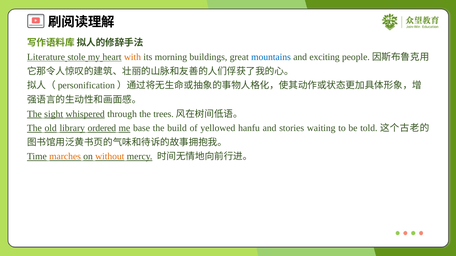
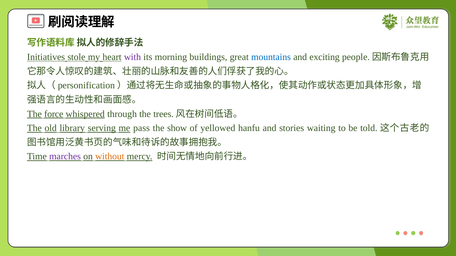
Literature: Literature -> Initiatives (46, 57)
with colour: orange -> purple (132, 57)
sight: sight -> force (54, 114)
ordered: ordered -> serving (102, 128)
base: base -> pass (142, 128)
build: build -> show (177, 128)
marches colour: orange -> purple (65, 157)
